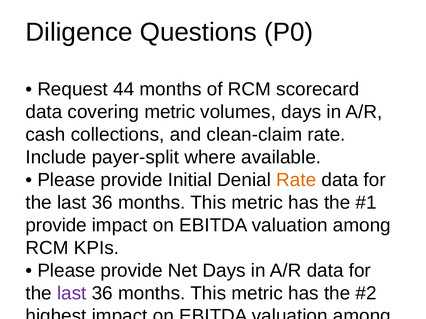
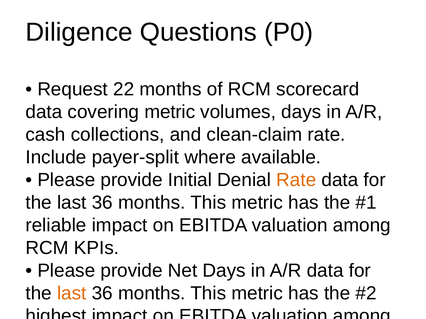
44: 44 -> 22 (124, 89)
provide: provide -> reliable (56, 226)
last colour: purple -> orange (72, 294)
